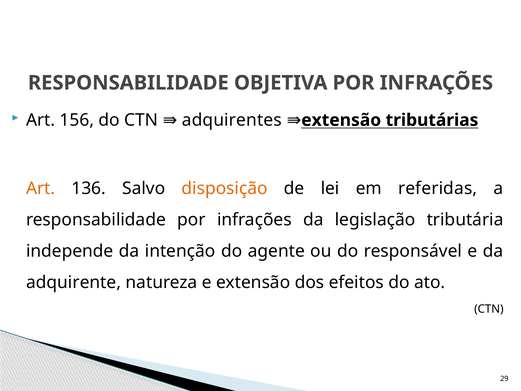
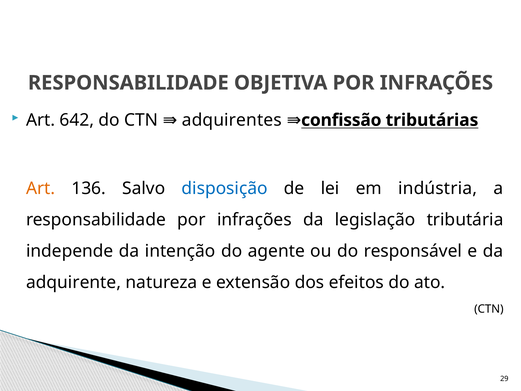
extensão: extensão -> confissão (341, 120)
156: 156 -> 642 (77, 120)
disposição colour: orange -> blue (225, 188)
referidas: referidas -> indústria (438, 188)
